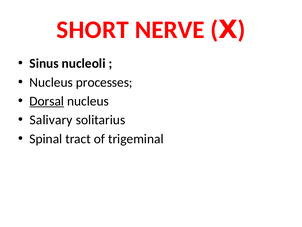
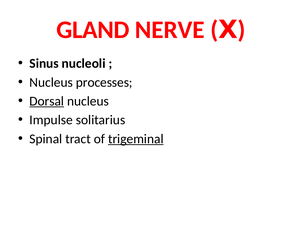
SHORT: SHORT -> GLAND (93, 30)
Salivary: Salivary -> Impulse (51, 120)
trigeminal underline: none -> present (136, 139)
